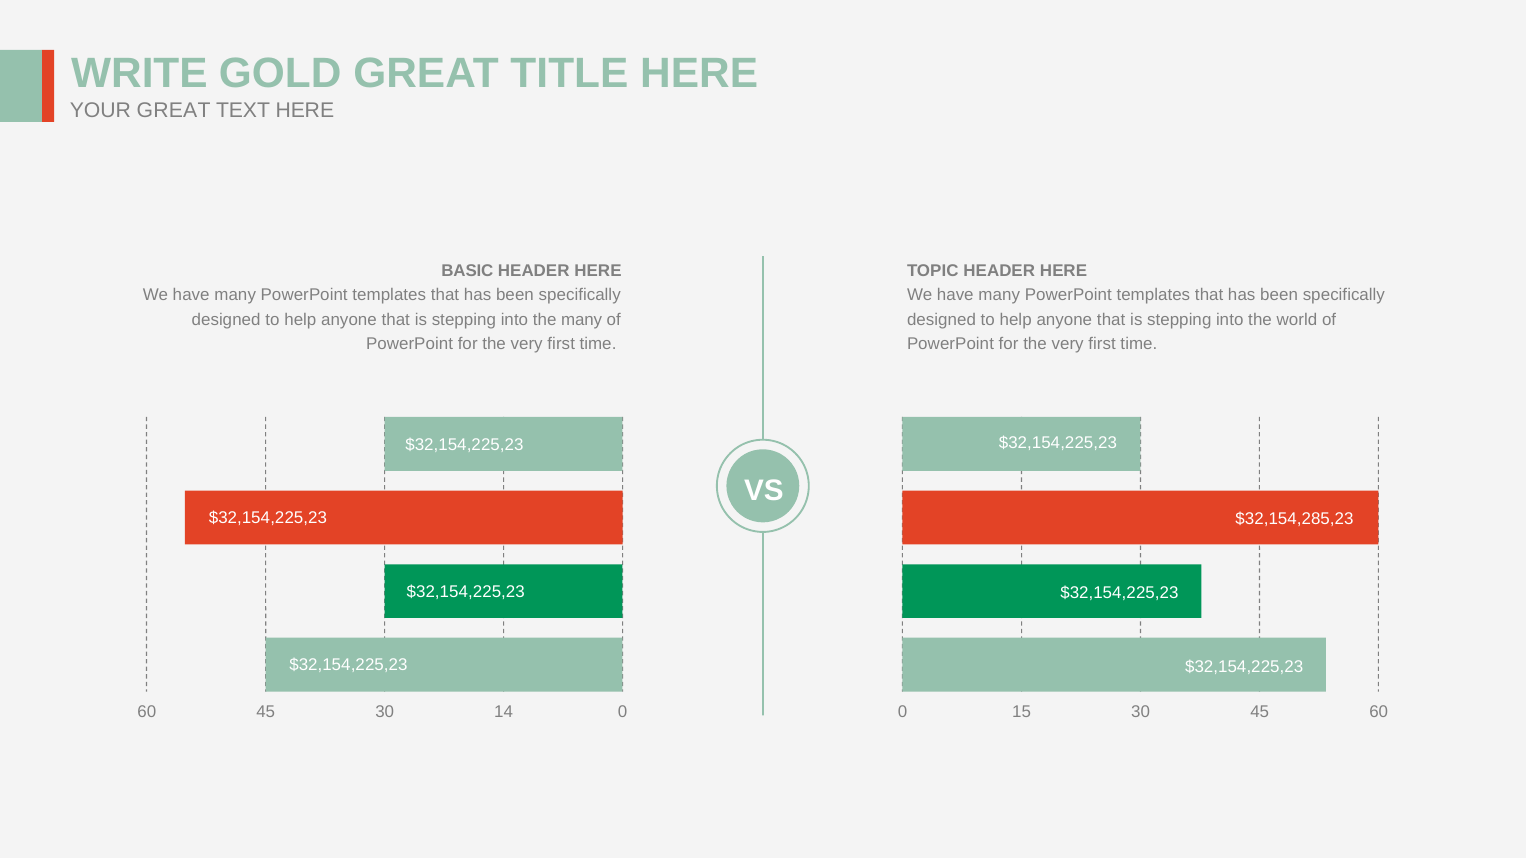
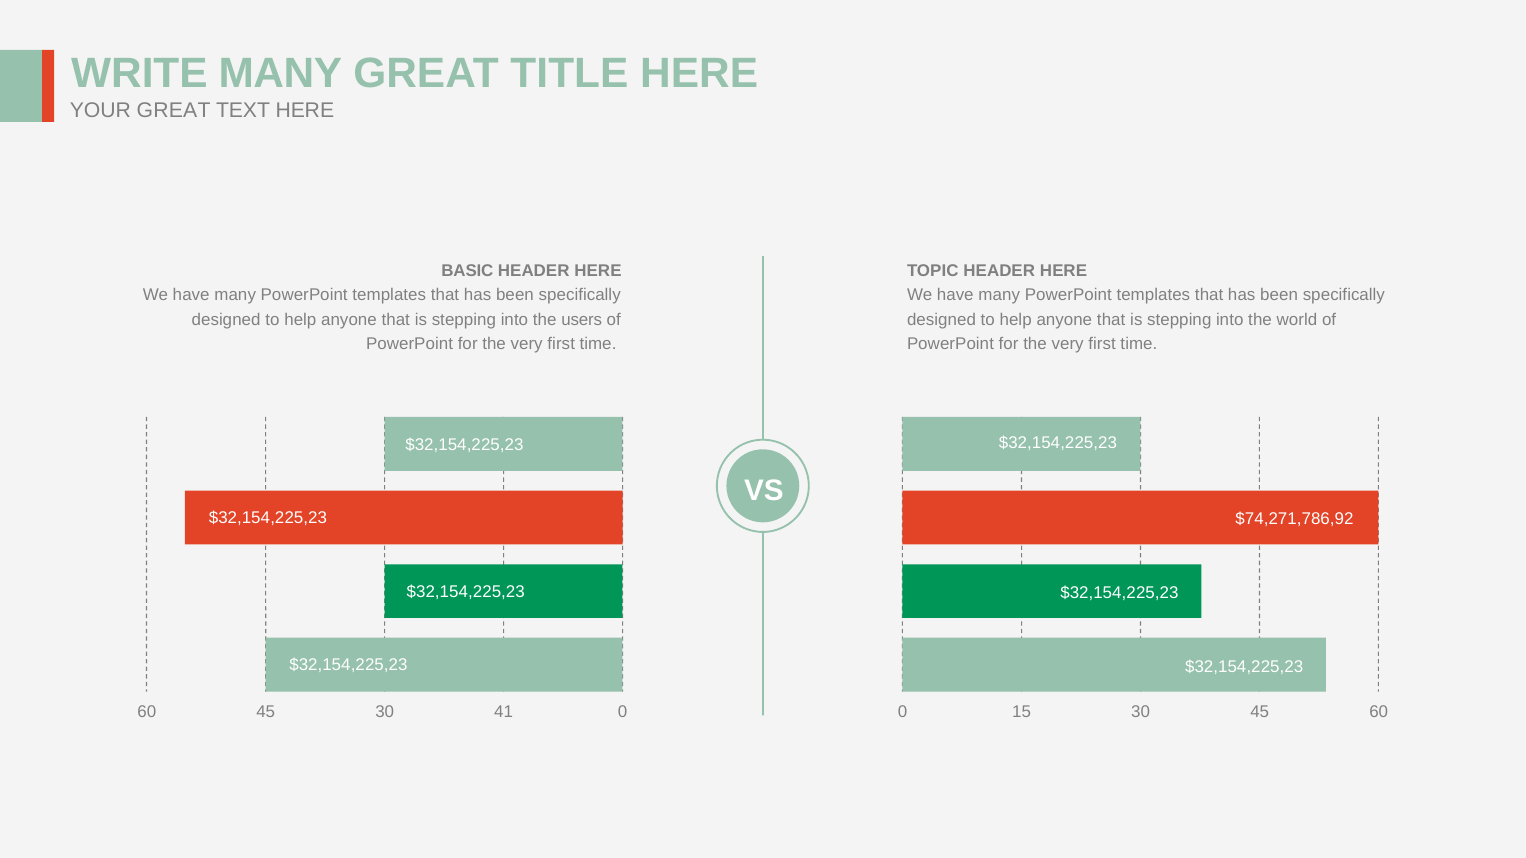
WRITE GOLD: GOLD -> MANY (280, 73)
the many: many -> users (582, 320)
$32,154,285,23: $32,154,285,23 -> $74,271,786,92 (1294, 519)
14: 14 -> 41 (504, 712)
